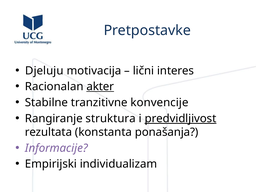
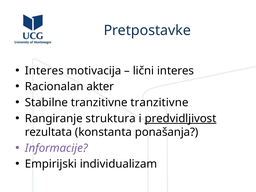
Djeluju: Djeluju -> Interes (44, 71)
akter underline: present -> none (100, 87)
tranzitivne konvencije: konvencije -> tranzitivne (159, 103)
